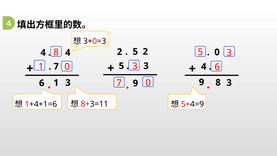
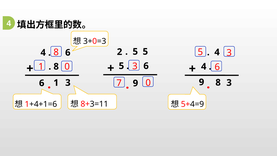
5 2: 2 -> 5 (145, 52)
0: 0 -> 4 (217, 52)
4: 4 -> 6 (68, 53)
3: 3 -> 6 (146, 66)
7: 7 -> 8 (56, 66)
